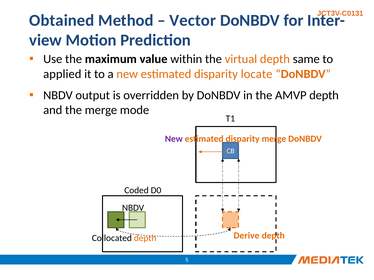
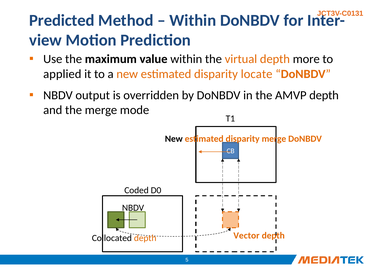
Obtained: Obtained -> Predicted (62, 20)
Vector: Vector -> Within (193, 20)
same: same -> more (306, 59)
New colour: purple -> black (174, 139)
Derive: Derive -> Vector (246, 236)
